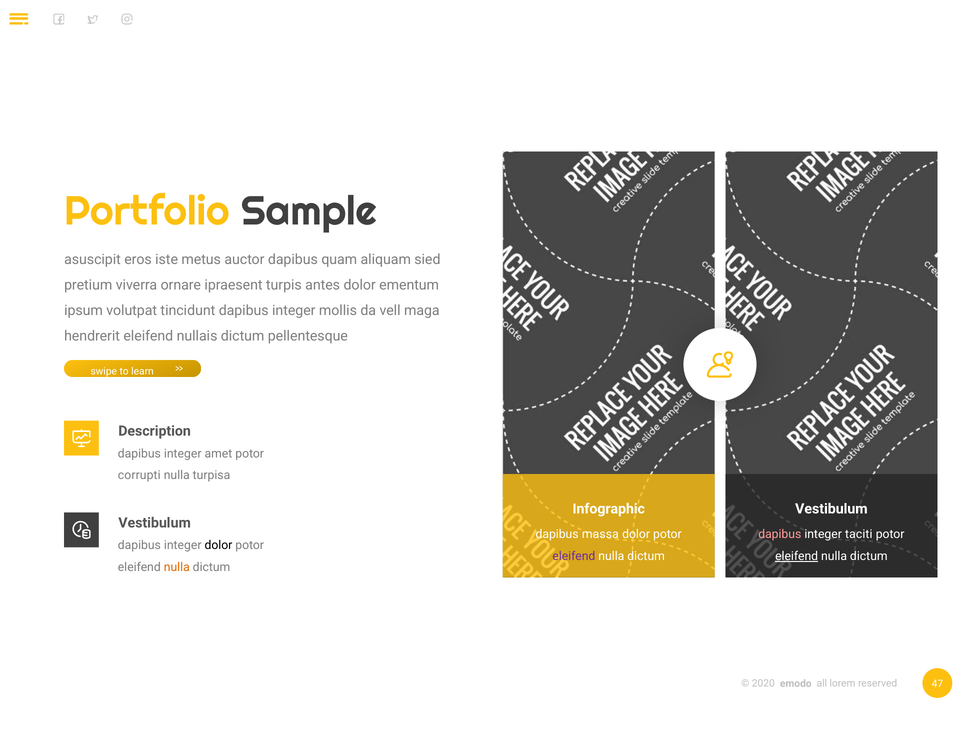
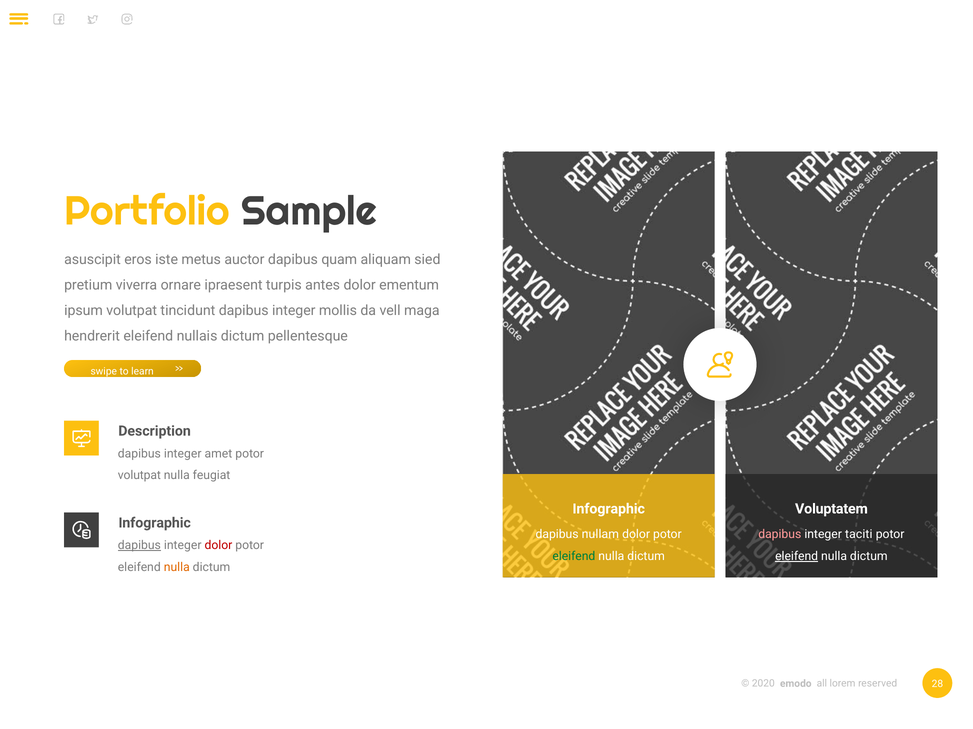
corrupti: corrupti -> volutpat (139, 476)
turpisa: turpisa -> feugiat (212, 476)
Vestibulum: Vestibulum -> Voluptatem (831, 509)
Vestibulum: Vestibulum -> Infographic (155, 523)
massa: massa -> nullam (600, 535)
dapibus underline: none -> present (139, 546)
dolor colour: black -> red (218, 546)
eleifend colour: purple -> green (574, 557)
47: 47 -> 28 (937, 684)
